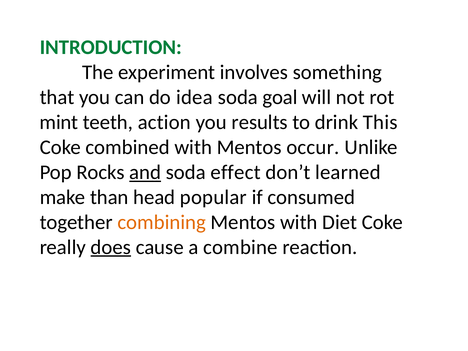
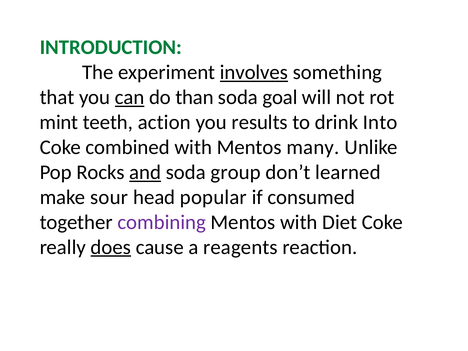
involves underline: none -> present (254, 72)
can underline: none -> present (130, 97)
idea: idea -> than (195, 97)
This: This -> Into (380, 122)
occur: occur -> many (313, 147)
effect: effect -> group (236, 172)
than: than -> sour (109, 197)
combining colour: orange -> purple (162, 222)
combine: combine -> reagents (240, 247)
